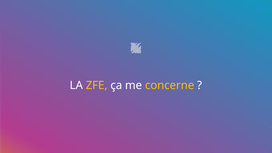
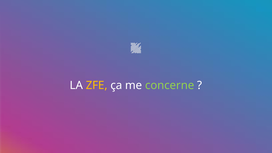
concerne colour: yellow -> light green (170, 85)
